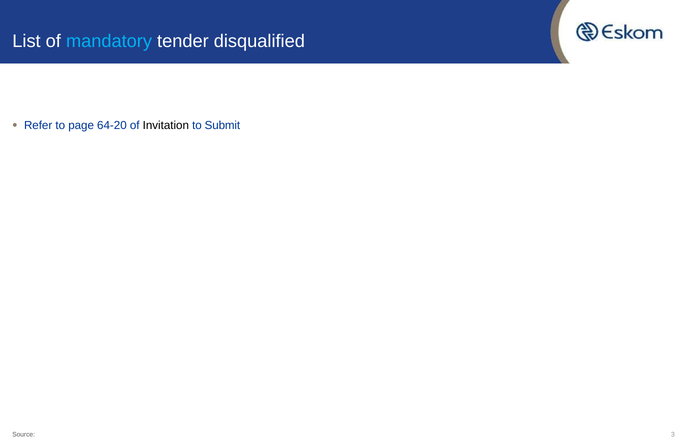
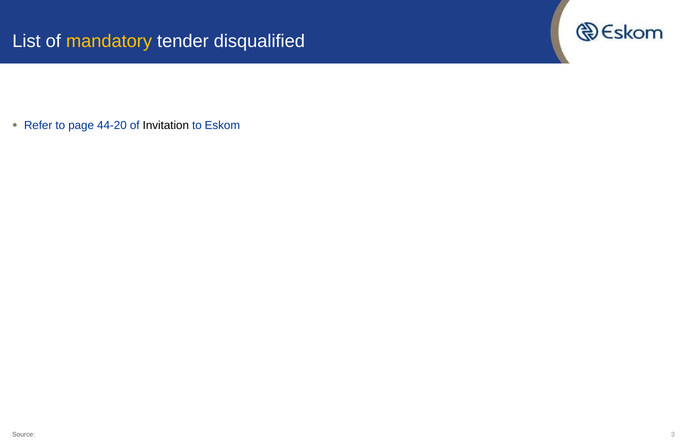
mandatory colour: light blue -> yellow (109, 41)
64-20: 64-20 -> 44-20 (112, 126)
Submit: Submit -> Eskom (222, 126)
